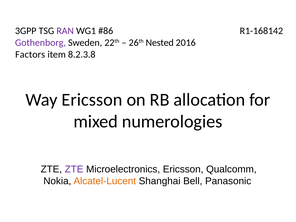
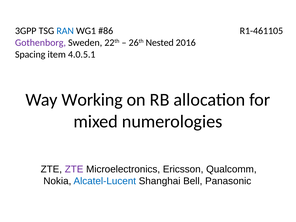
RAN colour: purple -> blue (65, 31)
R1-168142: R1-168142 -> R1-461105 (261, 31)
Factors: Factors -> Spacing (30, 55)
8.2.3.8: 8.2.3.8 -> 4.0.5.1 (82, 55)
Way Ericsson: Ericsson -> Working (92, 100)
Alcatel-Lucent colour: orange -> blue (105, 181)
